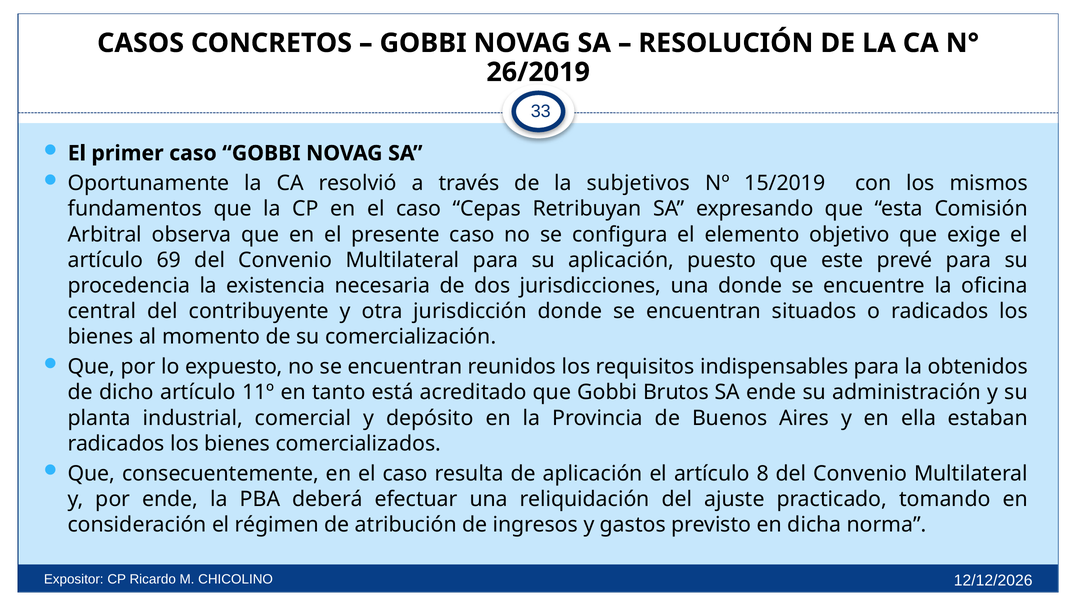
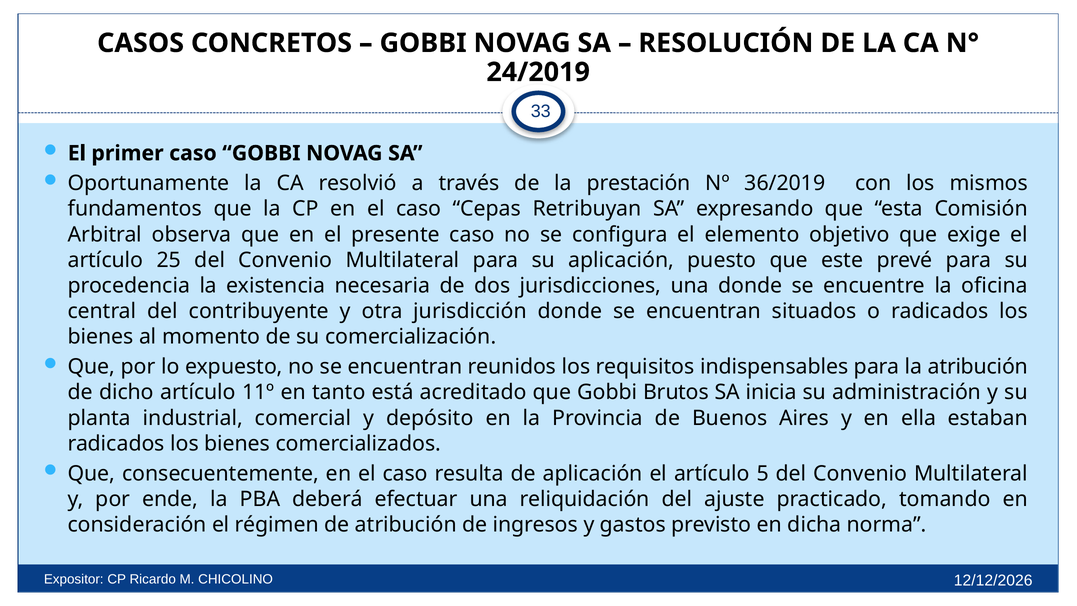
26/2019: 26/2019 -> 24/2019 (538, 72)
subjetivos: subjetivos -> prestación (639, 183)
15/2019: 15/2019 -> 36/2019 (785, 183)
69: 69 -> 25 (169, 260)
la obtenidos: obtenidos -> atribución (978, 367)
SA ende: ende -> inicia (771, 392)
8: 8 -> 5 (763, 473)
